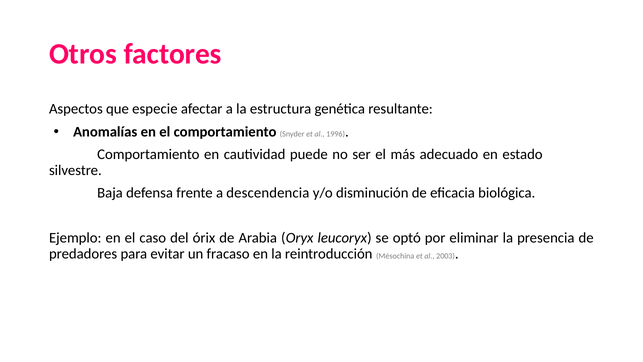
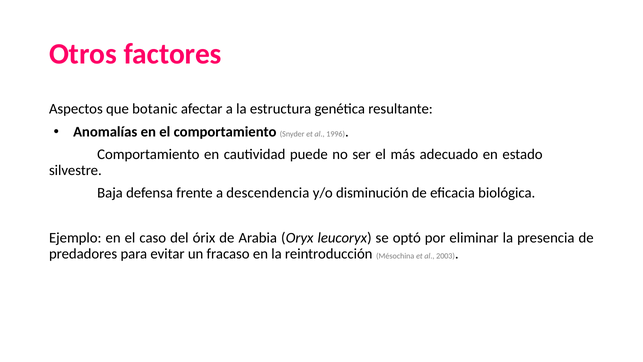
especie: especie -> botanic (155, 109)
